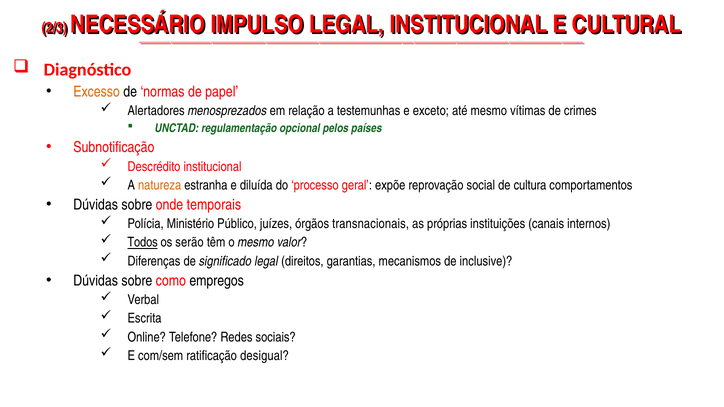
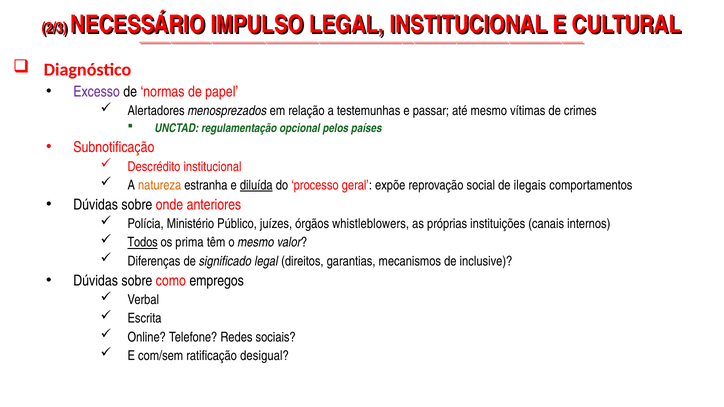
Excesso colour: orange -> purple (97, 92)
exceto: exceto -> passar (431, 111)
diluída underline: none -> present (256, 185)
cultura: cultura -> ilegais (530, 185)
temporais: temporais -> anteriores (214, 205)
transnacionais: transnacionais -> whistleblowers (371, 224)
serão: serão -> prima (189, 243)
